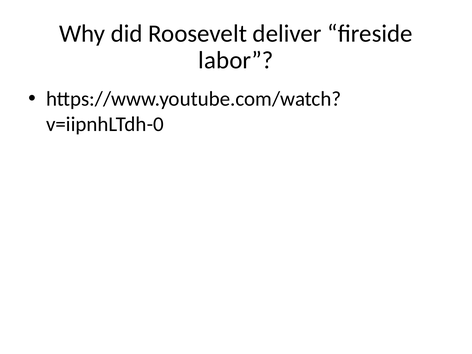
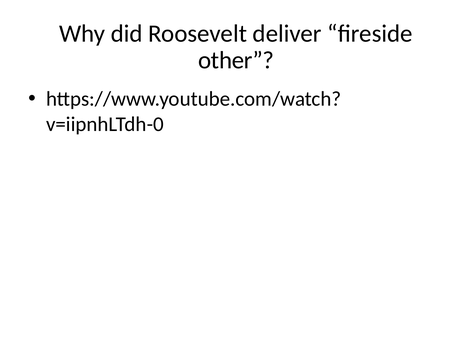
labor: labor -> other (236, 60)
